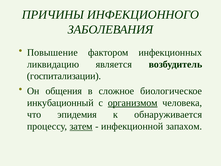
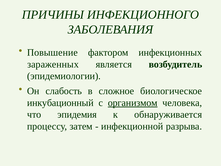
ликвидацию: ликвидацию -> зараженных (53, 64)
госпитализации: госпитализации -> эпидемиологии (64, 76)
общения: общения -> слабость (64, 91)
затем underline: present -> none (81, 126)
запахом: запахом -> разрыва (184, 126)
